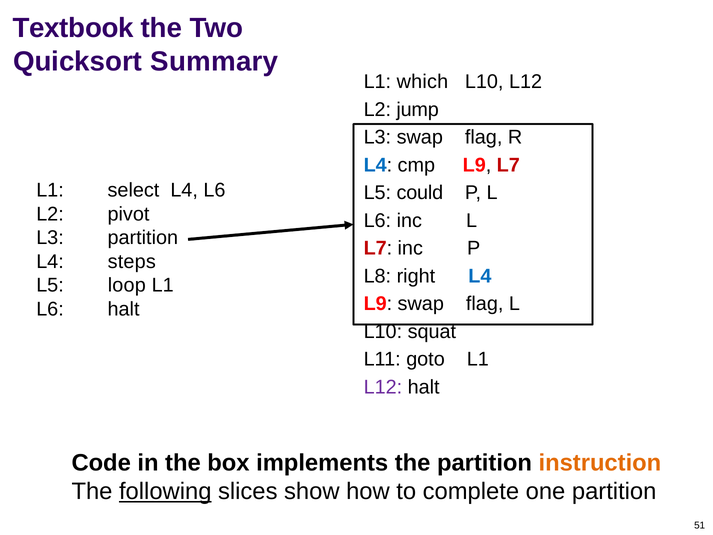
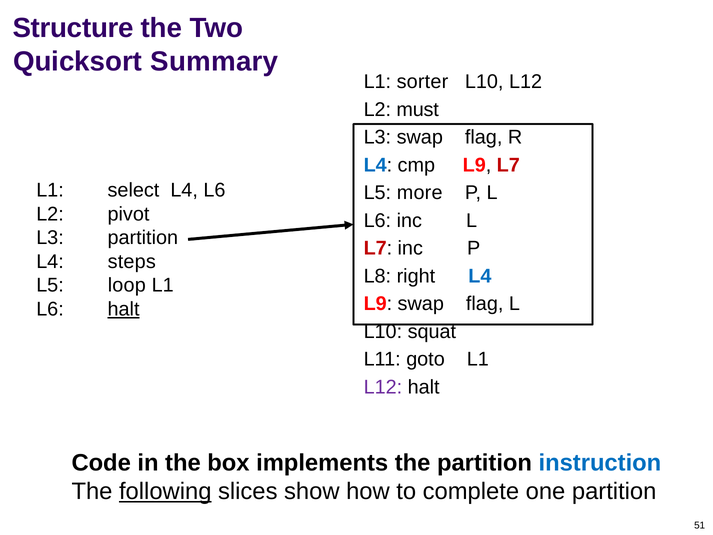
Textbook: Textbook -> Structure (73, 28)
which: which -> sorter (422, 82)
jump: jump -> must (418, 110)
could: could -> more (420, 193)
halt underline: none -> present (124, 309)
instruction colour: orange -> blue (600, 463)
